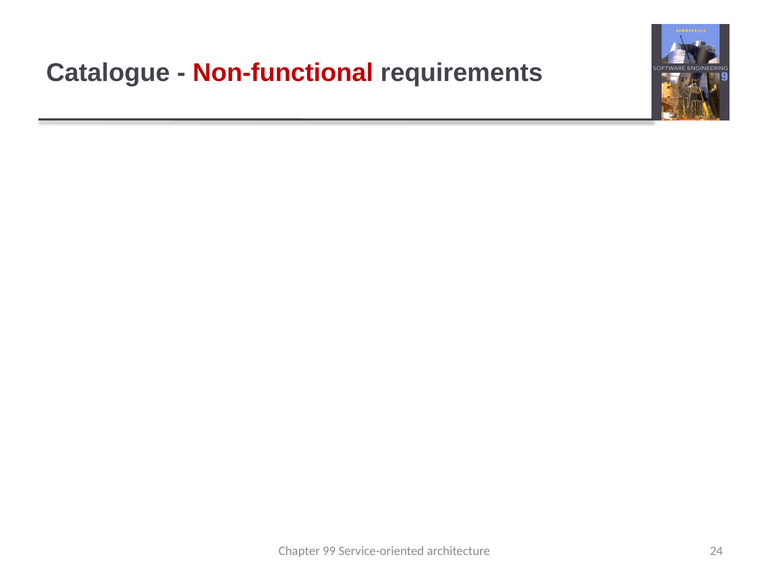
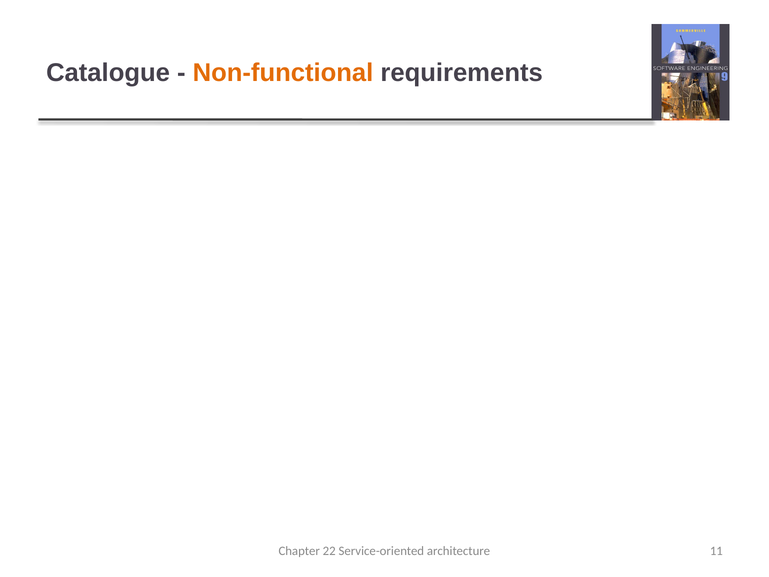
Non-functional colour: red -> orange (283, 73)
99: 99 -> 22 (329, 551)
24: 24 -> 11 (716, 551)
